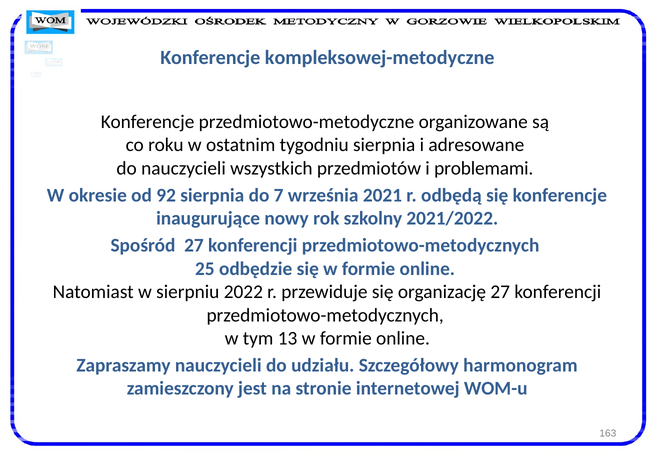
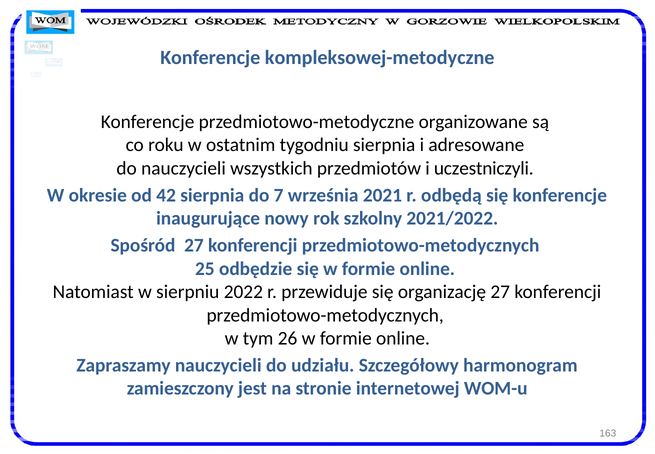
problemami: problemami -> uczestniczyli (484, 168)
92: 92 -> 42 (166, 195)
13: 13 -> 26 (288, 338)
